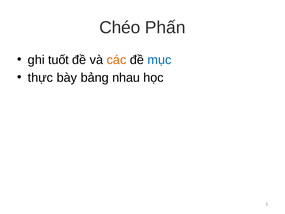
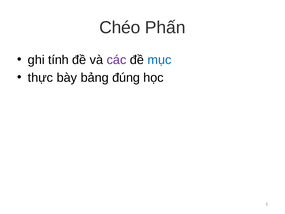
tuốt: tuốt -> tính (58, 60)
các colour: orange -> purple (117, 60)
nhau: nhau -> đúng (126, 78)
